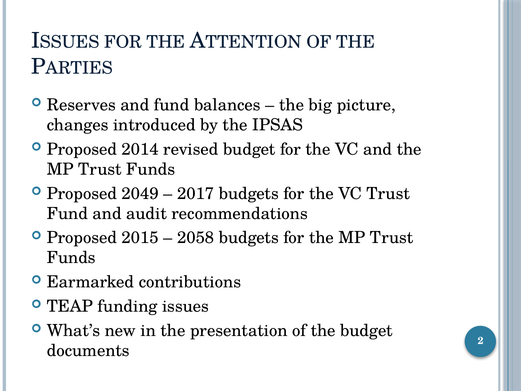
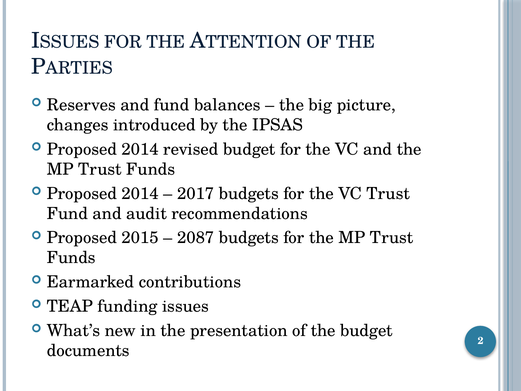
2049: 2049 -> 2014 (140, 193)
2058: 2058 -> 2087 (196, 238)
